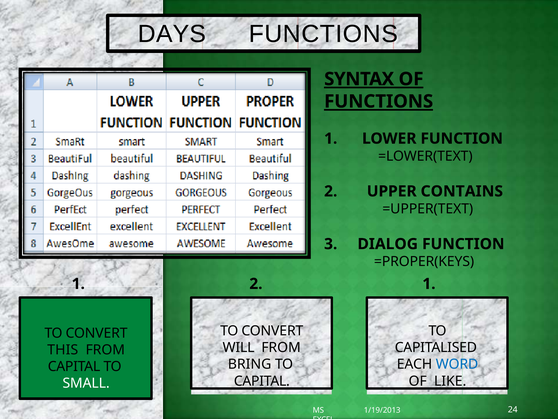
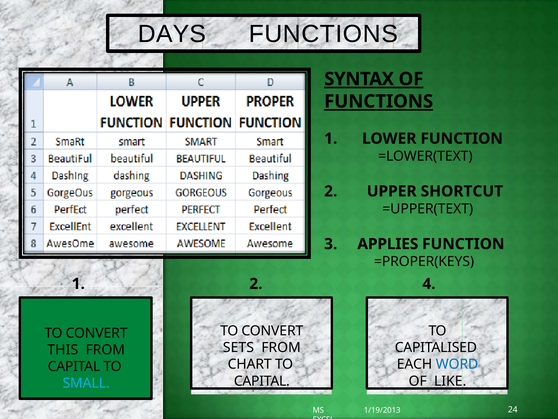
CONTAINS: CONTAINS -> SHORTCUT (462, 191)
DIALOG: DIALOG -> APPLIES (388, 244)
2 1: 1 -> 4 (429, 284)
WILL: WILL -> SETS (238, 347)
BRING: BRING -> CHART (250, 364)
SMALL colour: white -> light blue (86, 383)
